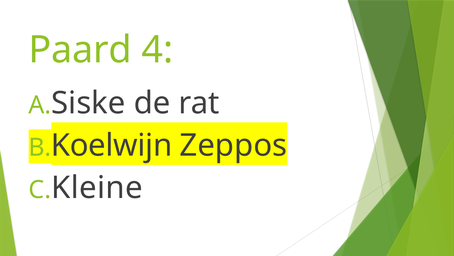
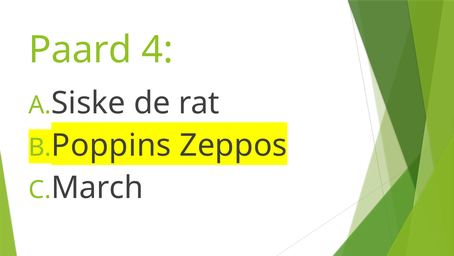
Koelwijn: Koelwijn -> Poppins (111, 145)
Kleine: Kleine -> March (97, 187)
